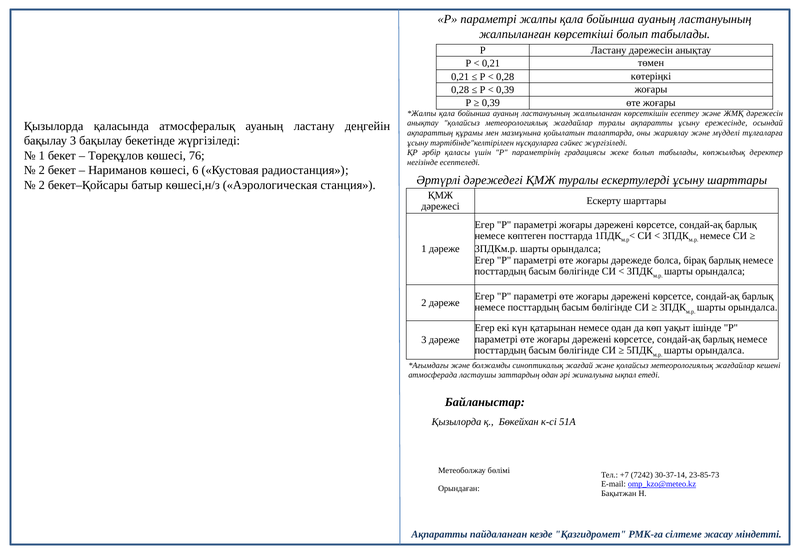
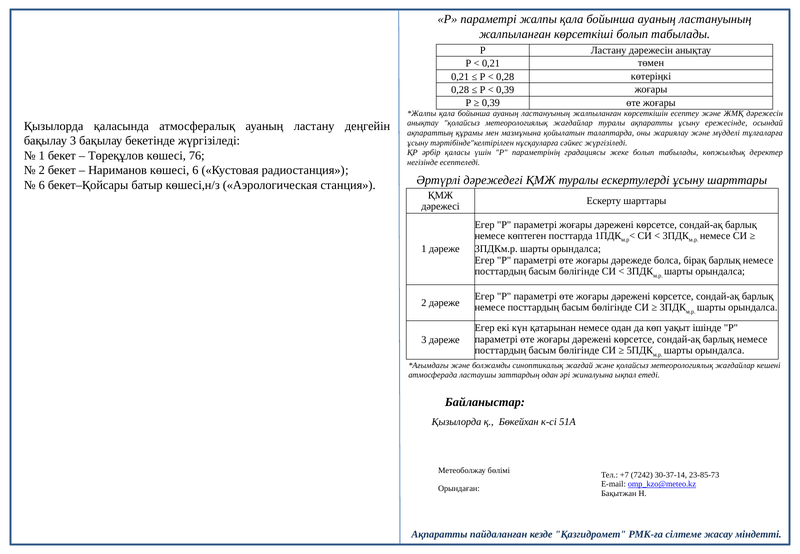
2: 2 -> 6 (42, 185)
